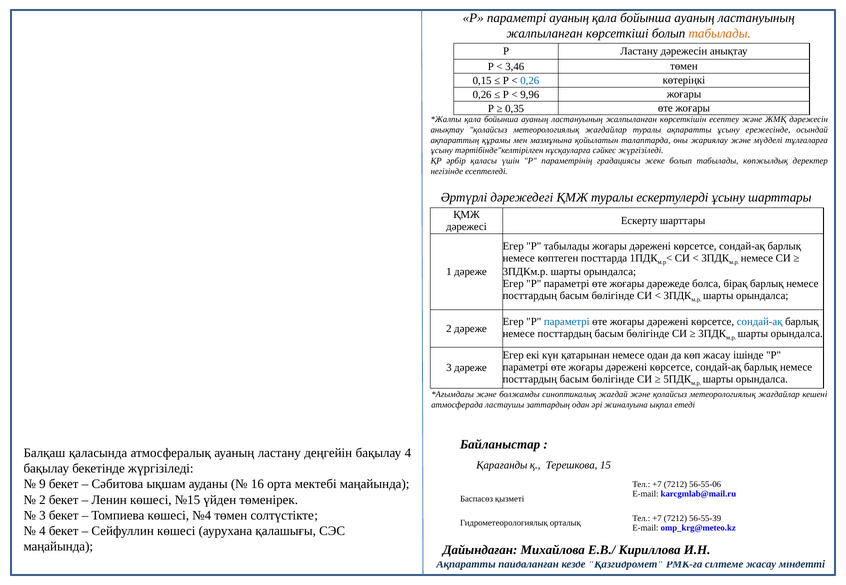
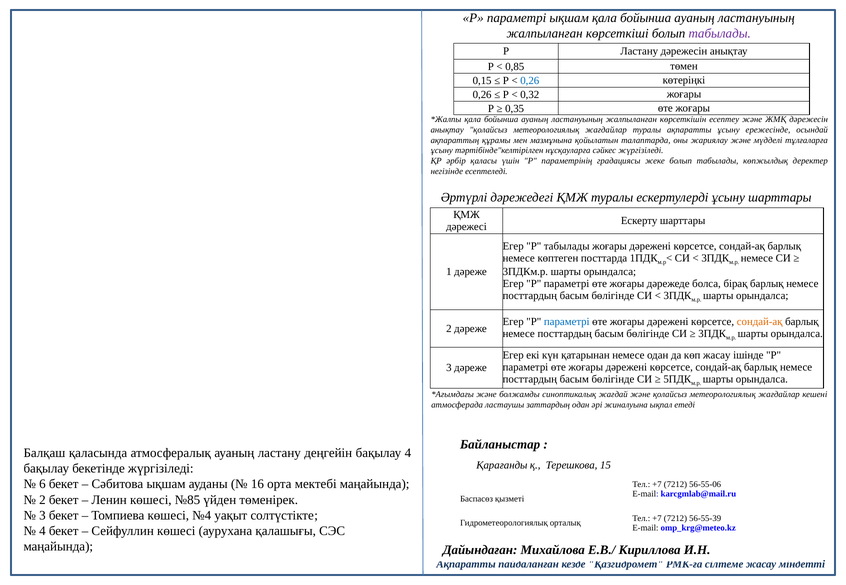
параметрі ауаның: ауаның -> ықшам (569, 18)
табылады colour: orange -> purple (720, 33)
3,46: 3,46 -> 0,85 (515, 67)
9,96: 9,96 -> 0,32 (530, 95)
сондай-ақ colour: blue -> orange (760, 322)
9: 9 -> 6 (42, 485)
№15: №15 -> №85 (188, 500)
№4 төмен: төмен -> уақыт (231, 516)
